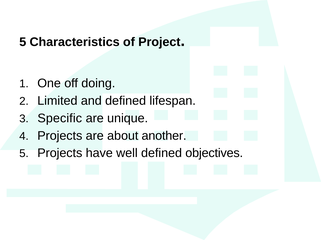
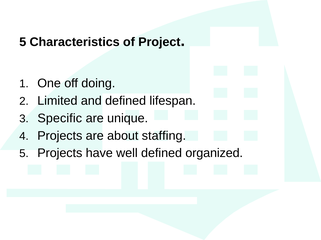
another: another -> staffing (164, 136)
objectives: objectives -> organized (214, 154)
